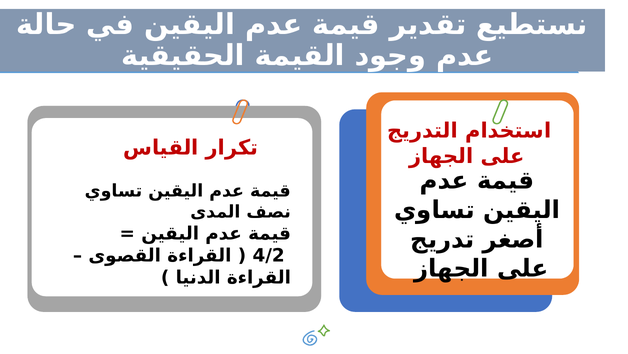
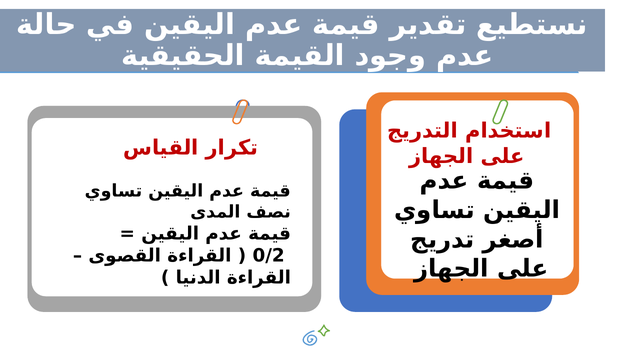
4/2: 4/2 -> 0/2 (269, 255)
